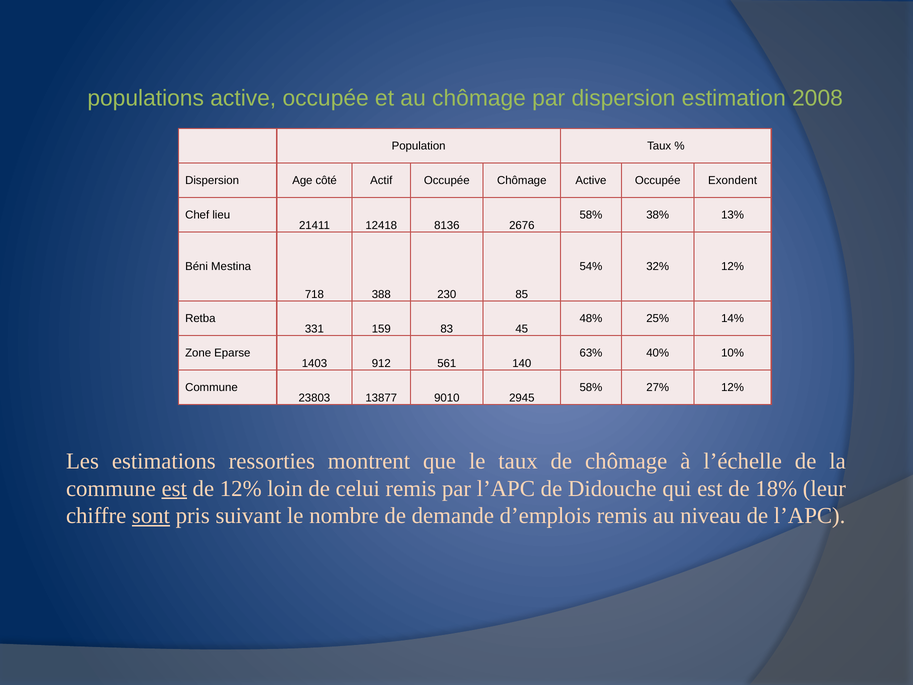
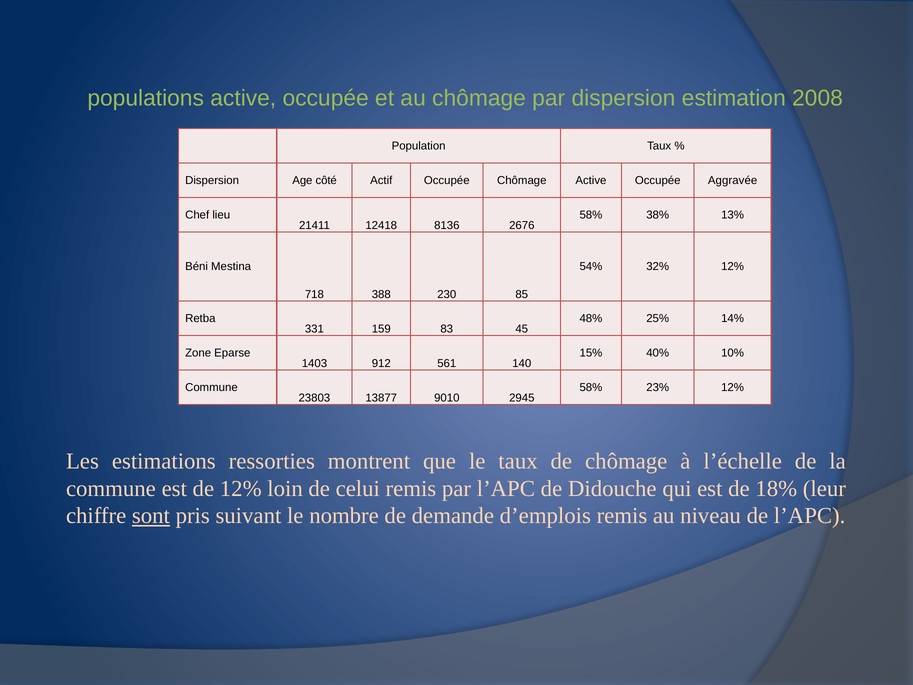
Exondent: Exondent -> Aggravée (733, 180)
63%: 63% -> 15% (591, 353)
27%: 27% -> 23% (658, 387)
est underline: present -> none (174, 488)
